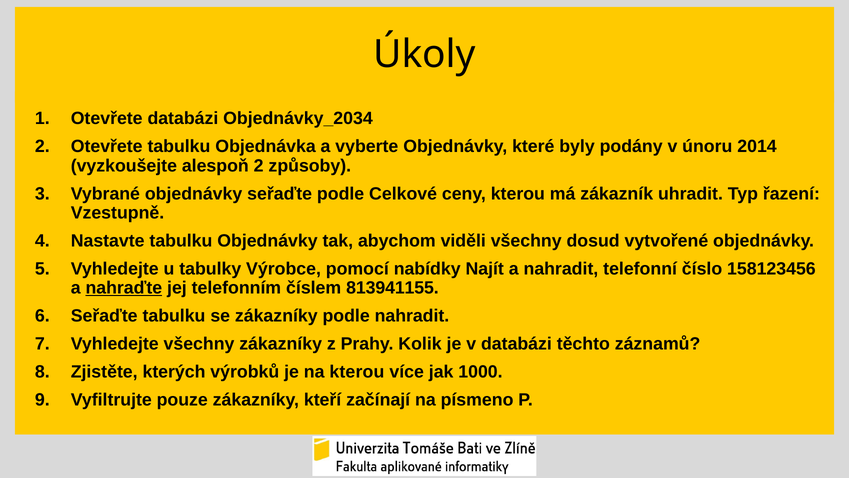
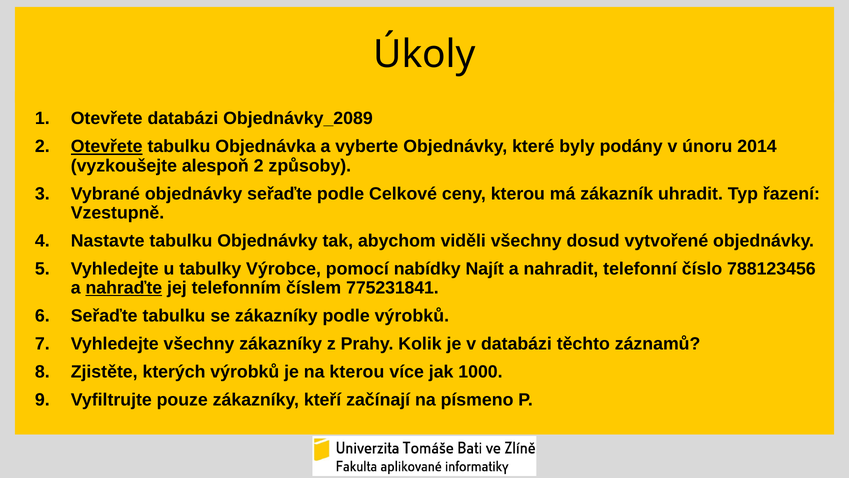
Objednávky_2034: Objednávky_2034 -> Objednávky_2089 (298, 119)
Otevřete underline: none -> present (107, 146)
158123456: 158123456 -> 788123456 (771, 269)
813941155: 813941155 -> 775231841 (392, 288)
podle nahradit: nahradit -> výrobků (412, 316)
